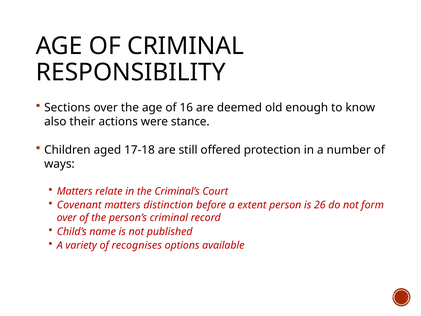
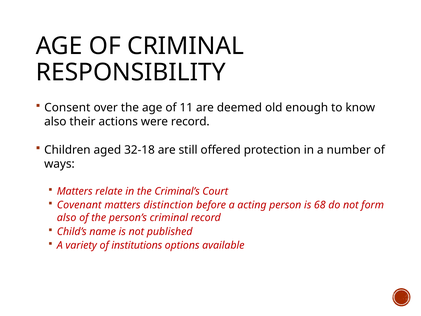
Sections: Sections -> Consent (67, 108)
16: 16 -> 11 (186, 108)
were stance: stance -> record (190, 122)
17-18: 17-18 -> 32-18 (139, 150)
extent: extent -> acting (252, 205)
26: 26 -> 68 (320, 205)
over: over -> also (67, 218)
recognises: recognises -> institutions (137, 245)
